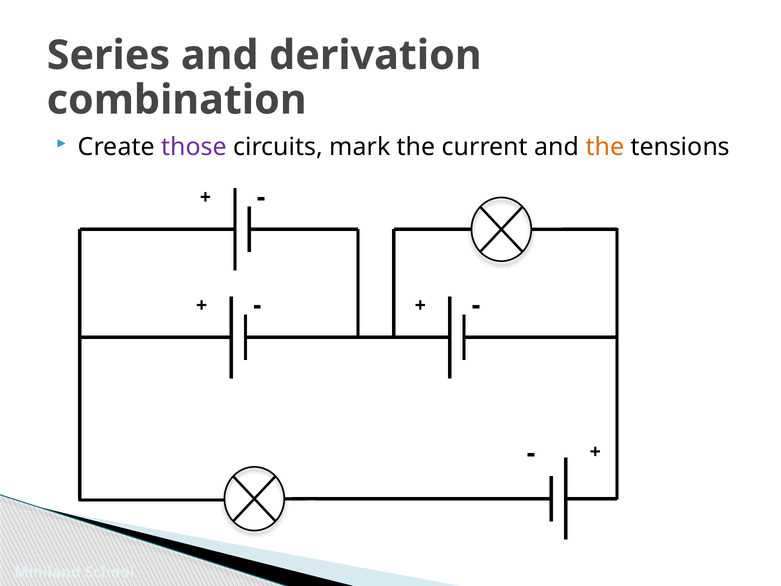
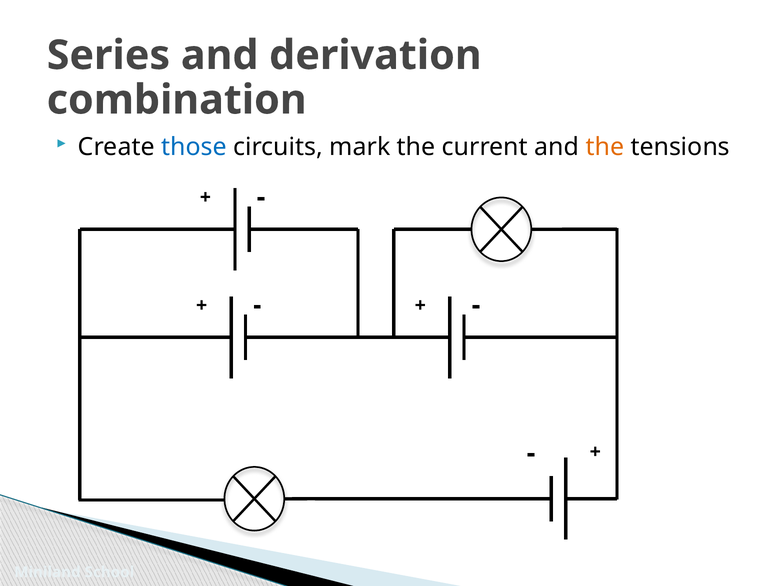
those colour: purple -> blue (194, 147)
